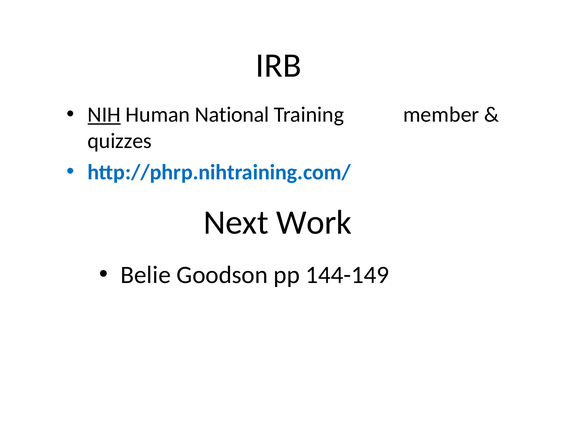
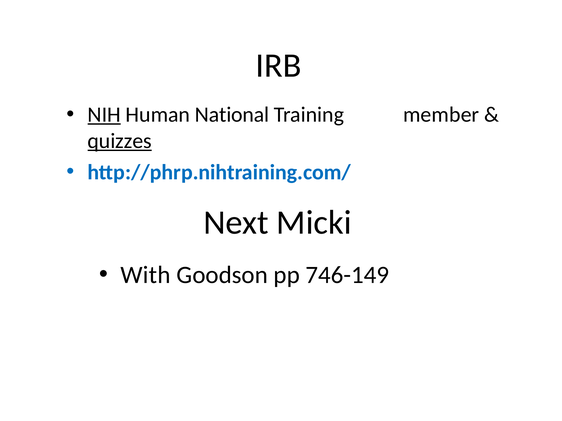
quizzes underline: none -> present (120, 141)
Work: Work -> Micki (314, 223)
Belie: Belie -> With (146, 275)
144-149: 144-149 -> 746-149 (347, 275)
